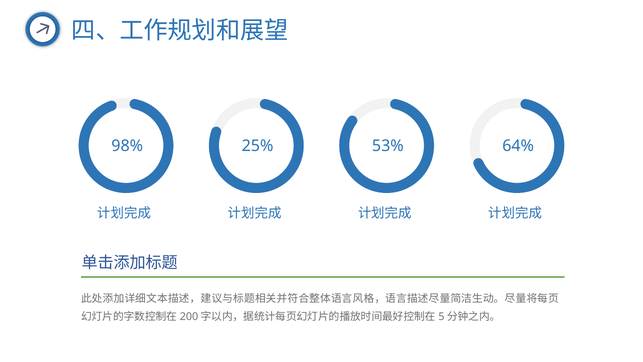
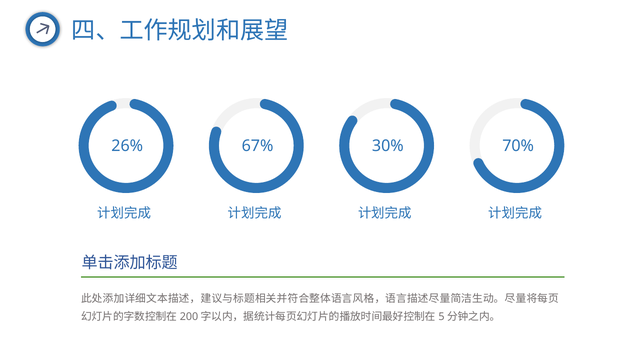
98%: 98% -> 26% (127, 146)
25%: 25% -> 67% (258, 146)
53%: 53% -> 30% (388, 146)
64%: 64% -> 70% (518, 146)
